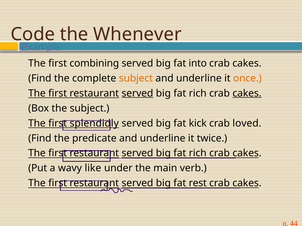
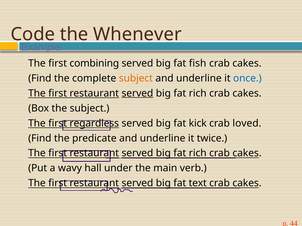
into: into -> fish (198, 63)
once colour: orange -> blue (247, 78)
cakes underline: present -> none (247, 93)
splendidly: splendidly -> regardless (94, 123)
like: like -> hall (93, 169)
rest: rest -> text (198, 184)
